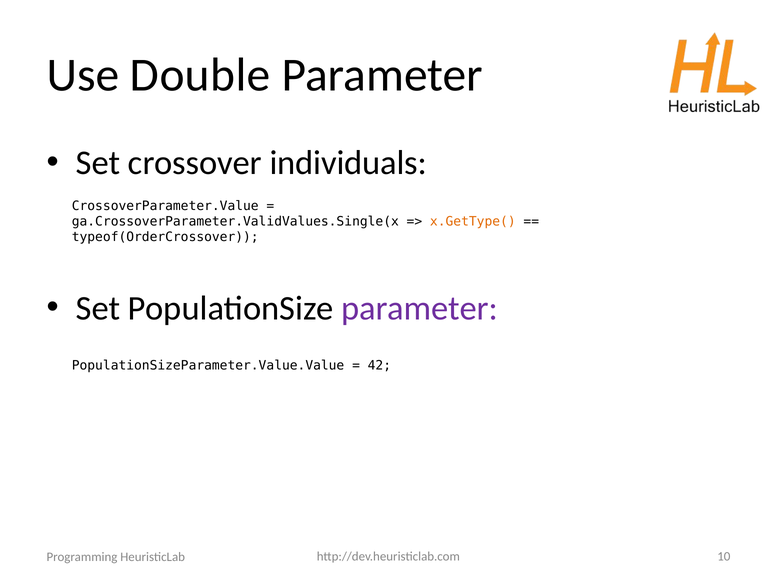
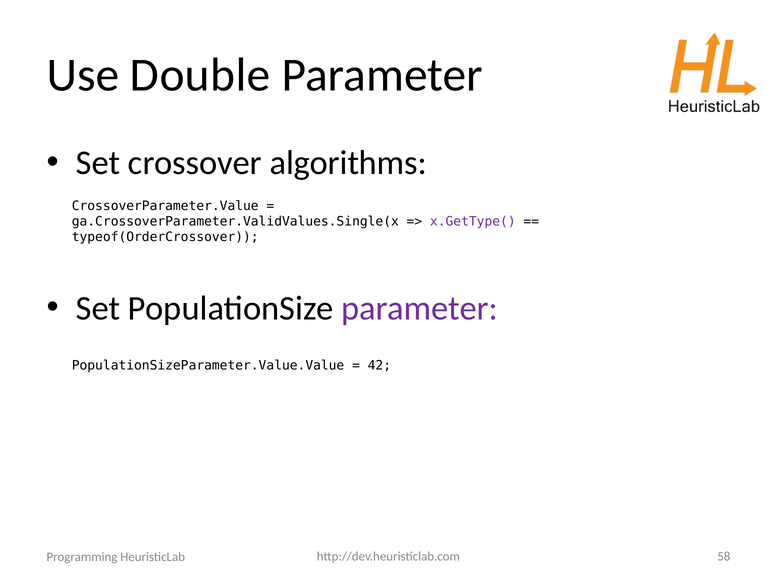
individuals: individuals -> algorithms (348, 163)
x.GetType( colour: orange -> purple (473, 221)
10: 10 -> 58 (724, 556)
